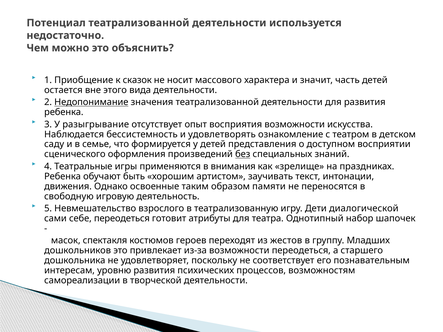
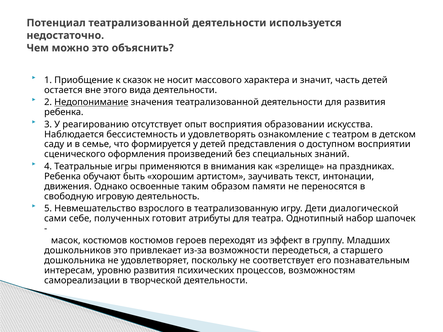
разыгрывание: разыгрывание -> реагированию (96, 124)
восприятия возможности: возможности -> образовании (295, 124)
без underline: present -> none (243, 154)
себе переодеться: переодеться -> полученных (122, 219)
масок спектакля: спектакля -> костюмов (105, 241)
жестов: жестов -> эффект (286, 241)
